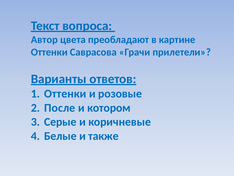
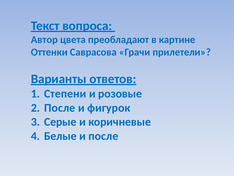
Оттенки: Оттенки -> Степени (65, 94)
котором: котором -> фигурок (109, 108)
и также: также -> после (103, 136)
